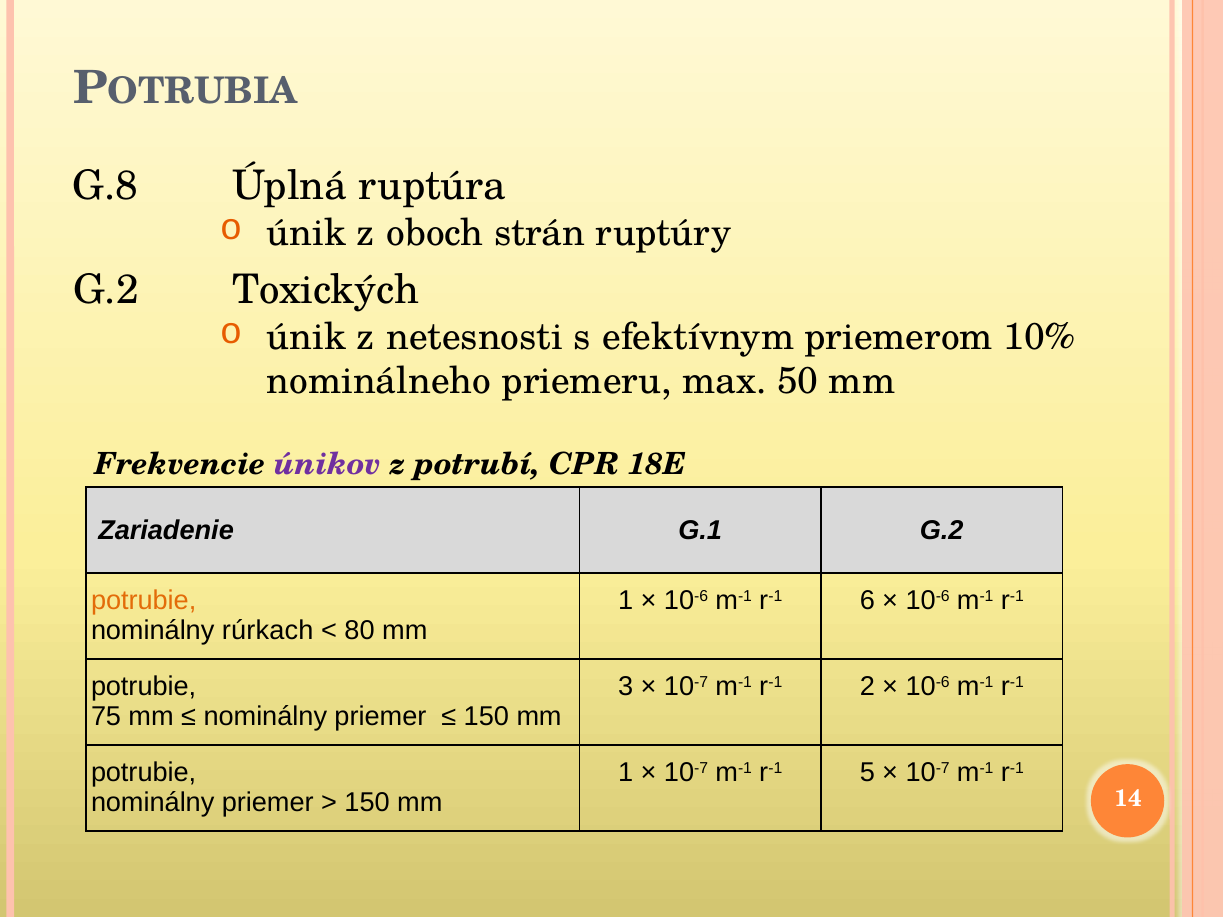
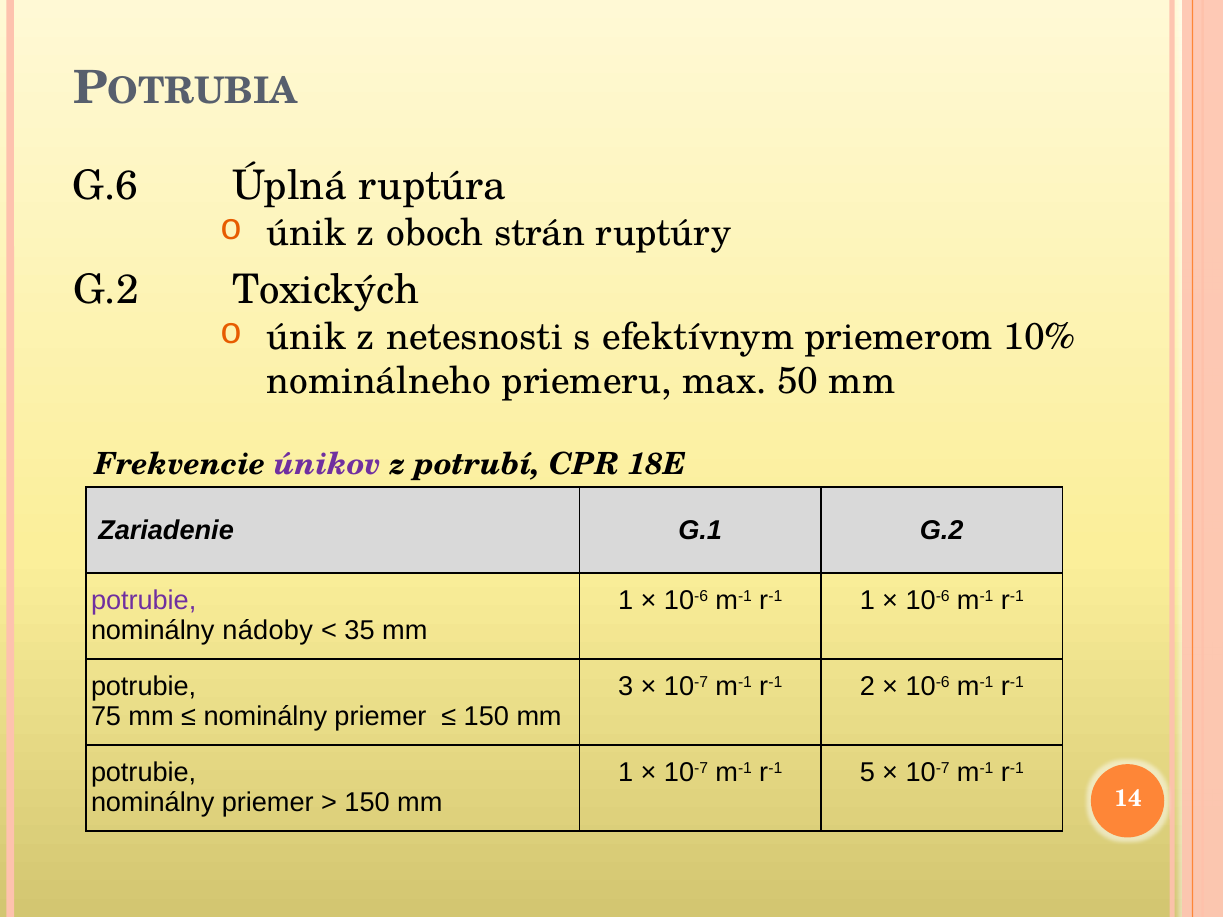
G.8: G.8 -> G.6 (105, 186)
potrubie colour: orange -> purple (144, 601)
r-1 6: 6 -> 1 (867, 601)
rúrkach: rúrkach -> nádoby (268, 631)
80: 80 -> 35 (360, 631)
